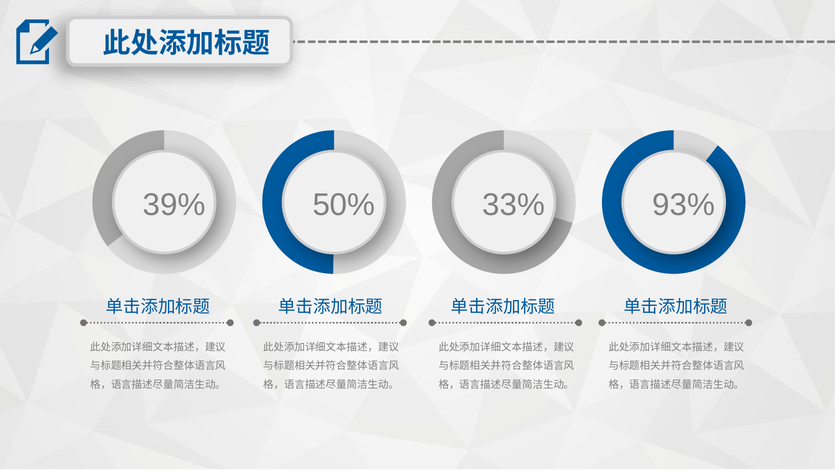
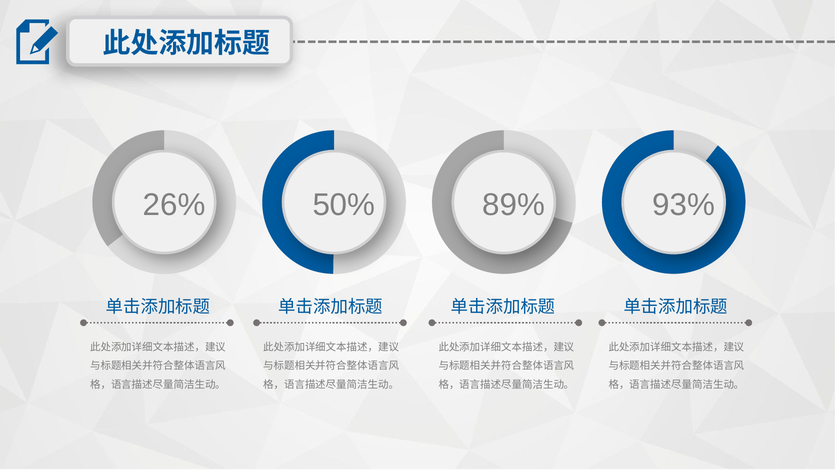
39%: 39% -> 26% (174, 205)
33%: 33% -> 89% (514, 205)
